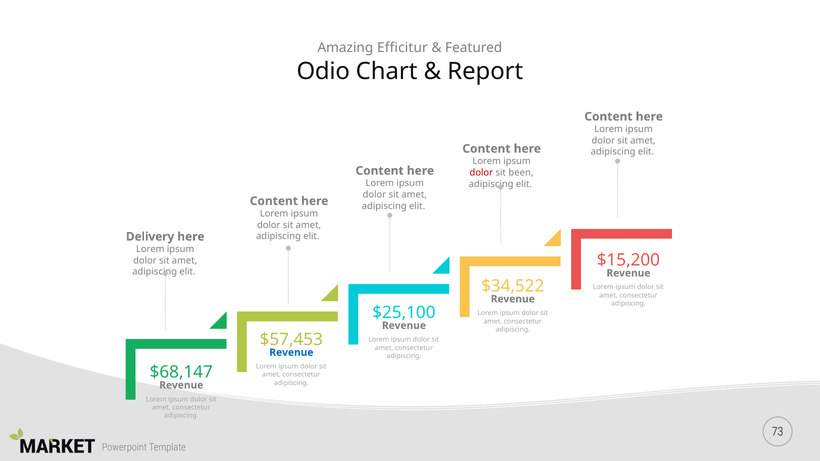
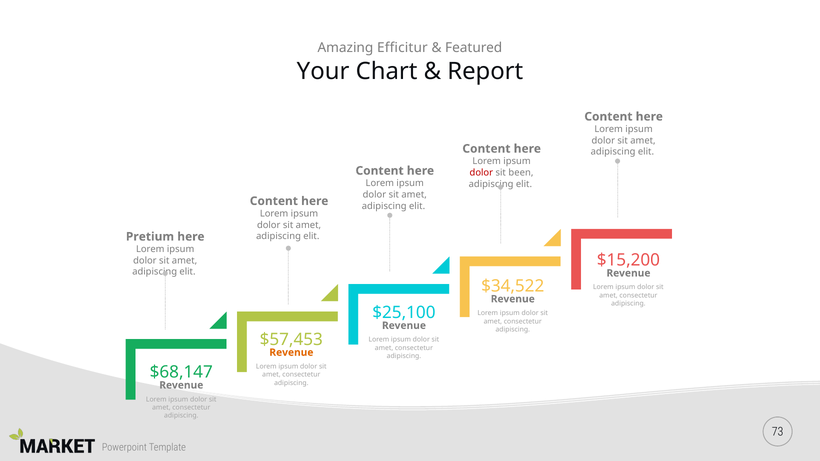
Odio: Odio -> Your (323, 71)
Delivery: Delivery -> Pretium (150, 237)
Revenue colour: blue -> orange (291, 353)
